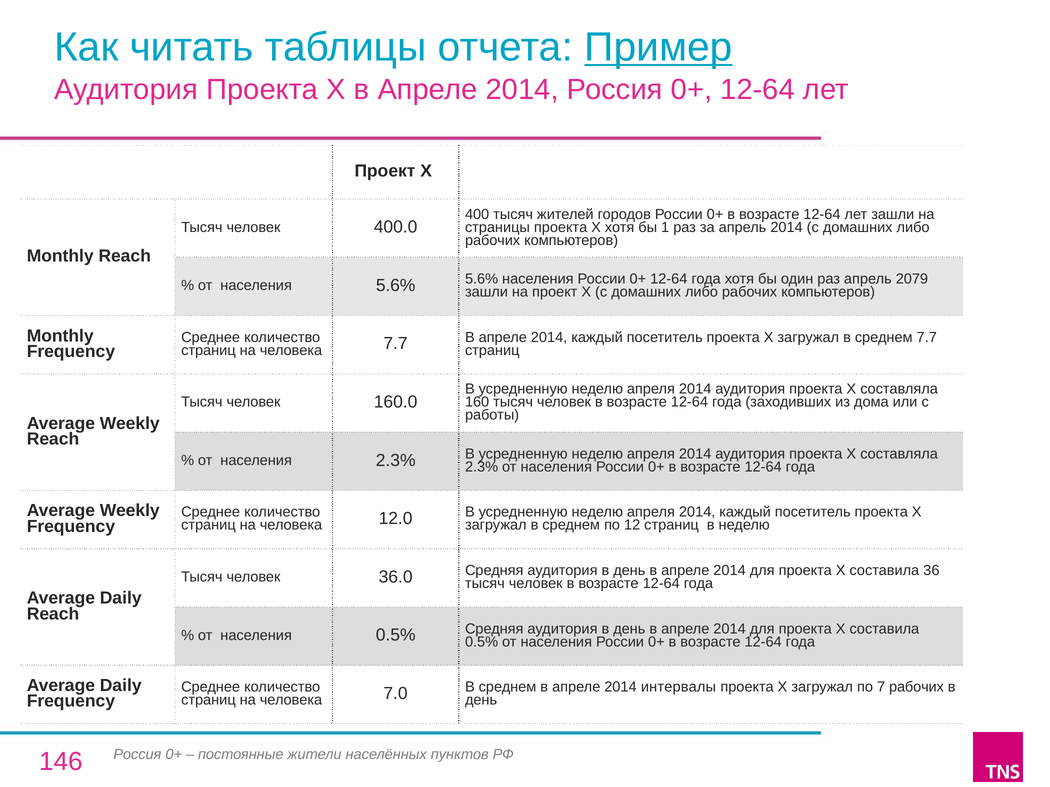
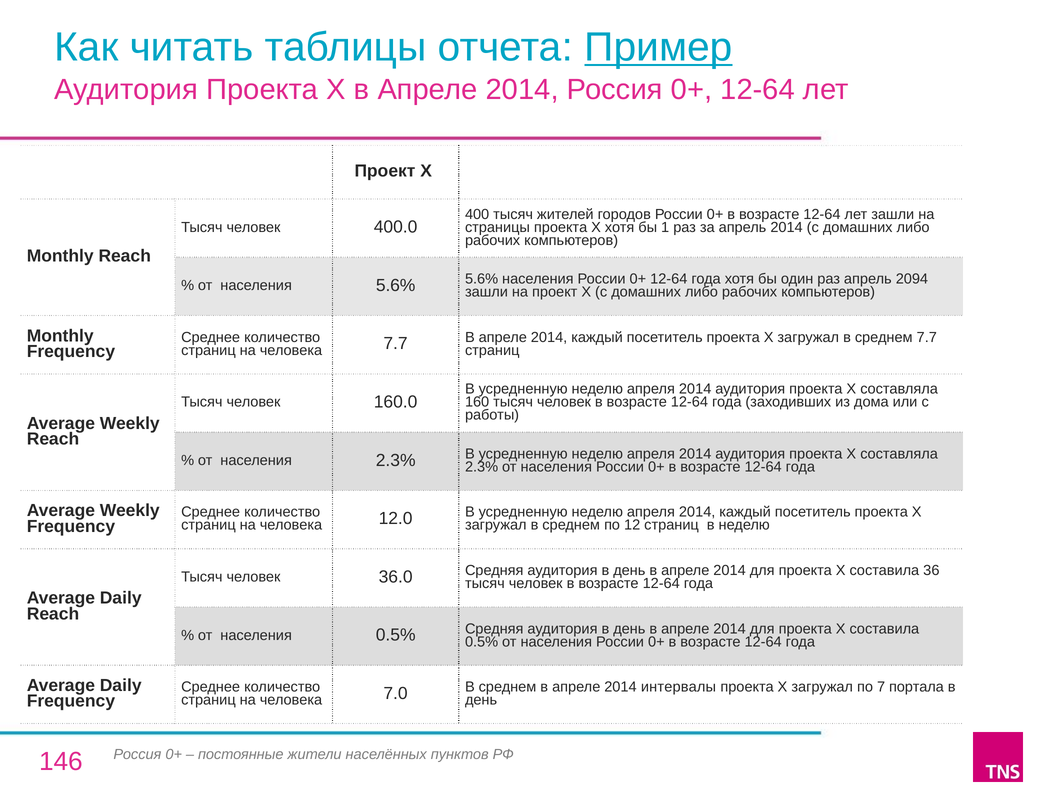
2079: 2079 -> 2094 (912, 279)
7 рабочих: рабочих -> портала (916, 687)
